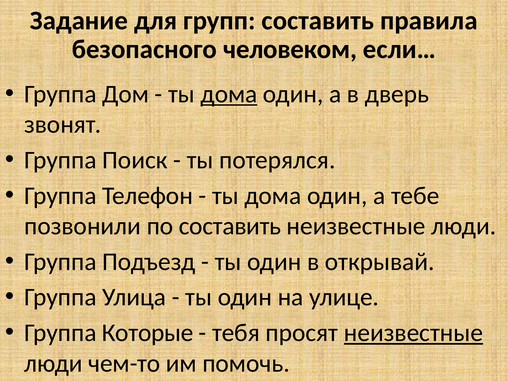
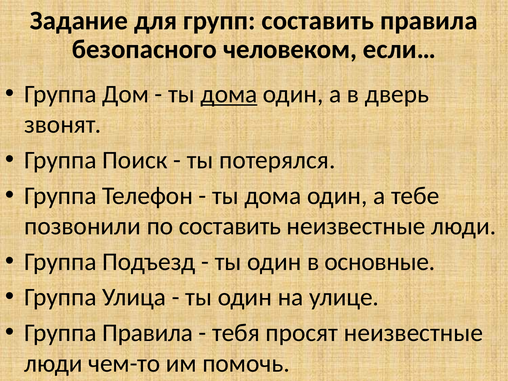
открывай: открывай -> основные (380, 262)
Группа Которые: Которые -> Правила (148, 333)
неизвестные underline: present -> none (413, 333)
